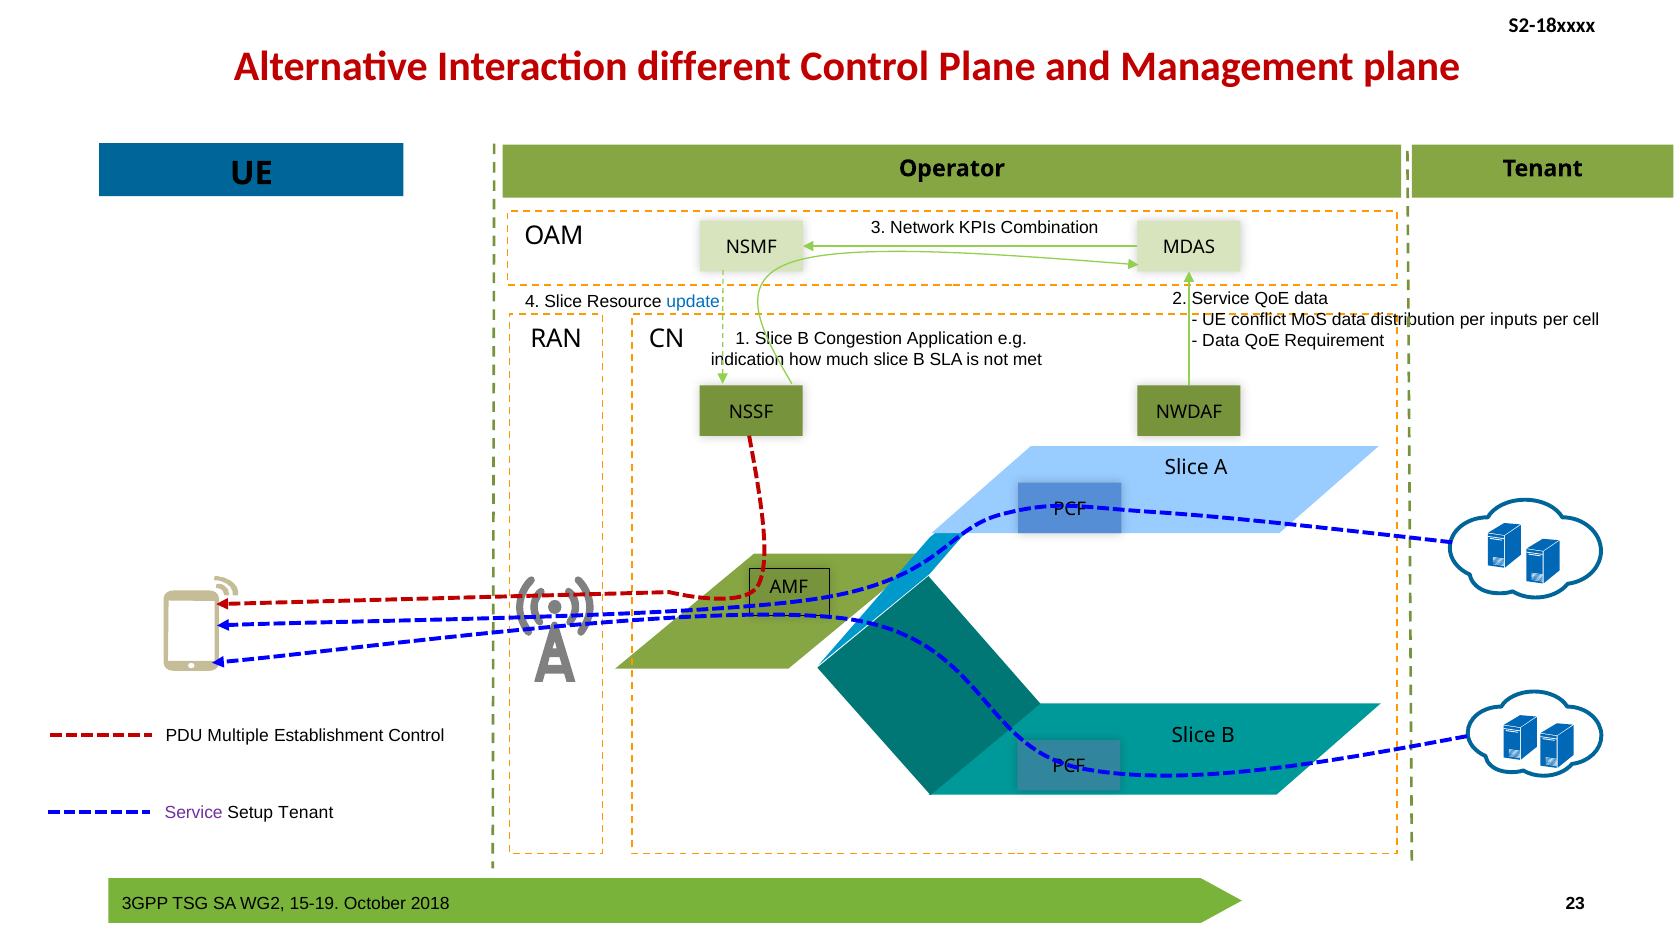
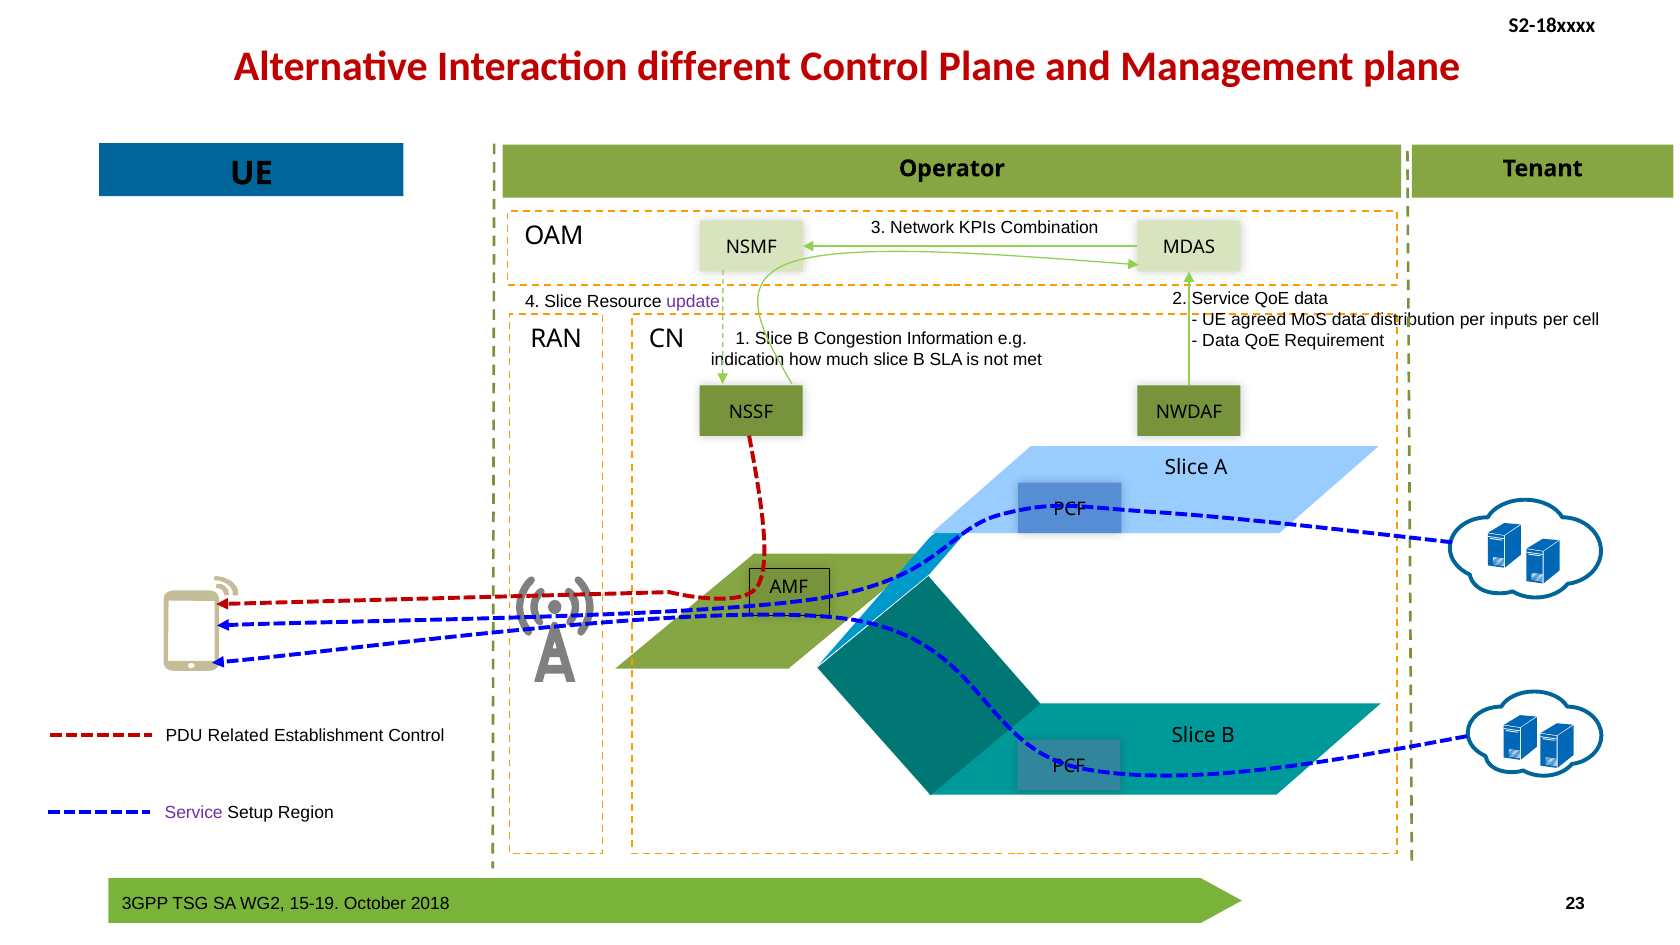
update colour: blue -> purple (693, 301)
conflict: conflict -> agreed (1259, 320)
Application: Application -> Information (950, 339)
Multiple: Multiple -> Related (238, 736)
Setup Tenant: Tenant -> Region (306, 812)
